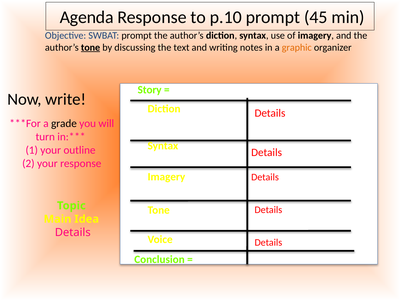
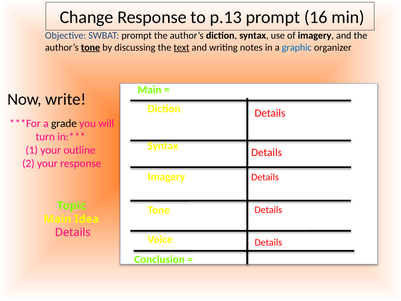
Agenda: Agenda -> Change (87, 17)
p.10: p.10 -> p.13 (226, 17)
45: 45 -> 16 (316, 17)
text underline: none -> present (182, 47)
graphic colour: orange -> blue (297, 47)
Story: Story -> Main (150, 90)
